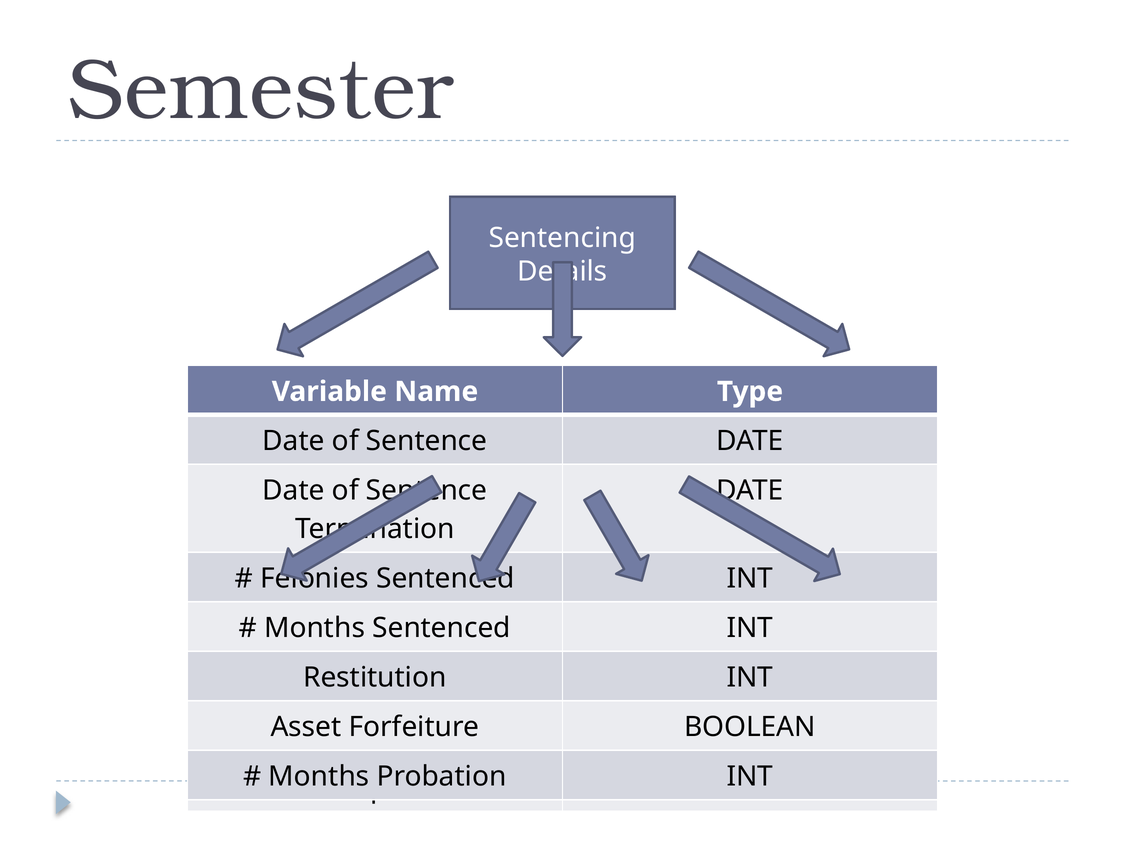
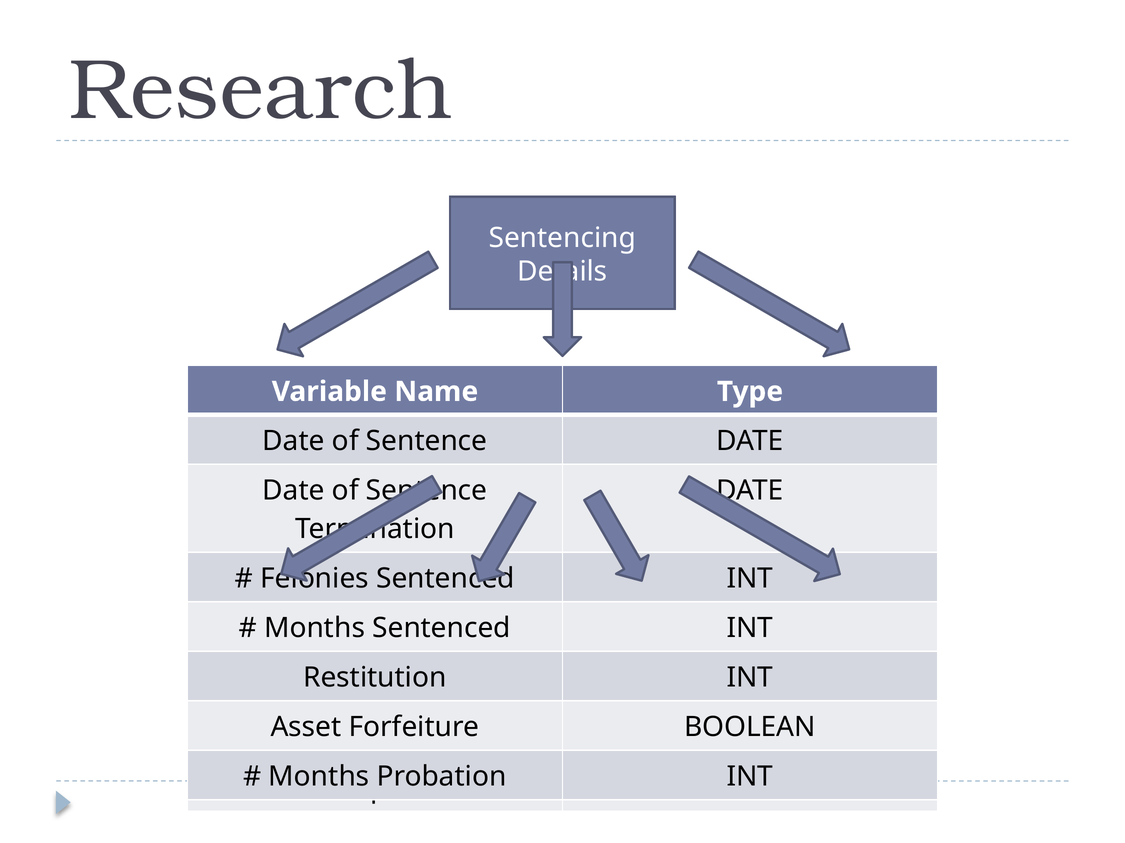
Semester: Semester -> Research (261, 90)
